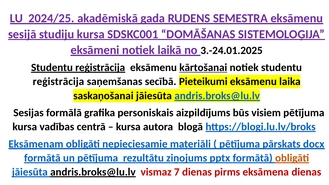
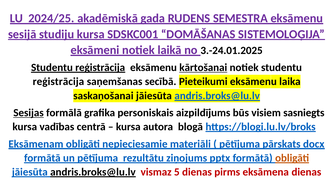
Sesijas underline: none -> present (29, 113)
visiem pētījuma: pētījuma -> sasniegts (304, 113)
7: 7 -> 5 (177, 172)
